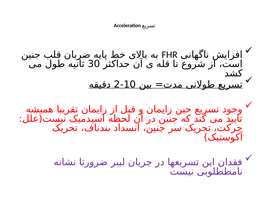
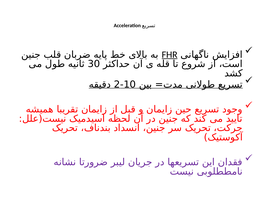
FHR underline: none -> present (170, 55)
